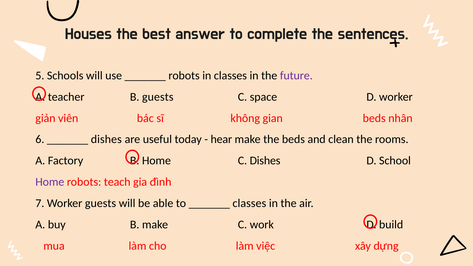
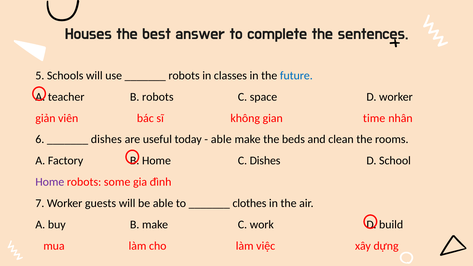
future colour: purple -> blue (296, 76)
B guests: guests -> robots (158, 97)
gian beds: beds -> time (374, 118)
hear: hear -> able (221, 139)
teach: teach -> some (117, 182)
classes: classes -> clothes (249, 203)
